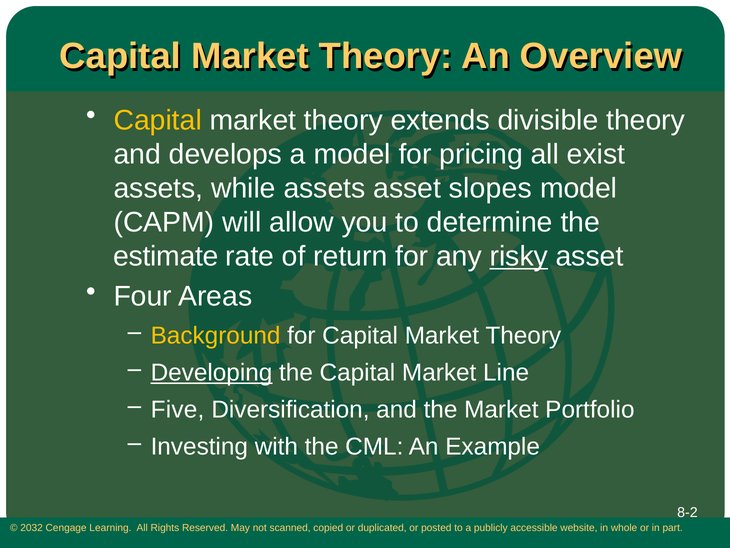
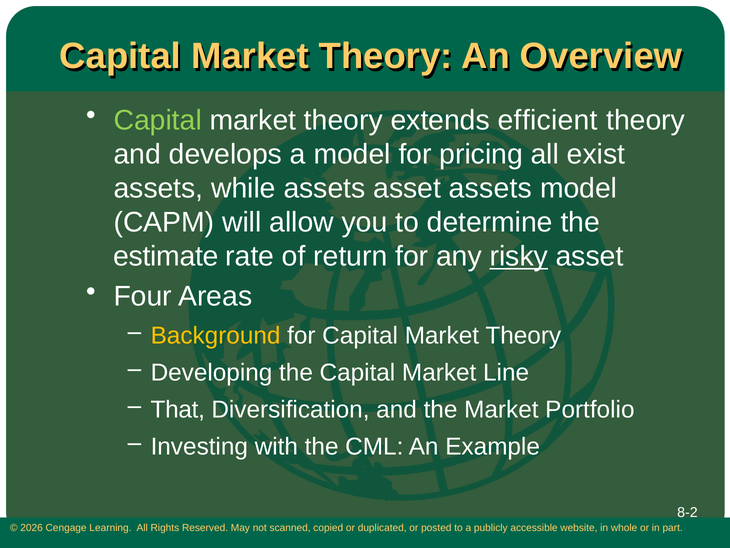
Capital colour: yellow -> light green (158, 120)
divisible: divisible -> efficient (548, 120)
asset slopes: slopes -> assets (490, 188)
Developing underline: present -> none (211, 372)
Five: Five -> That (178, 409)
2032: 2032 -> 2026 (32, 528)
